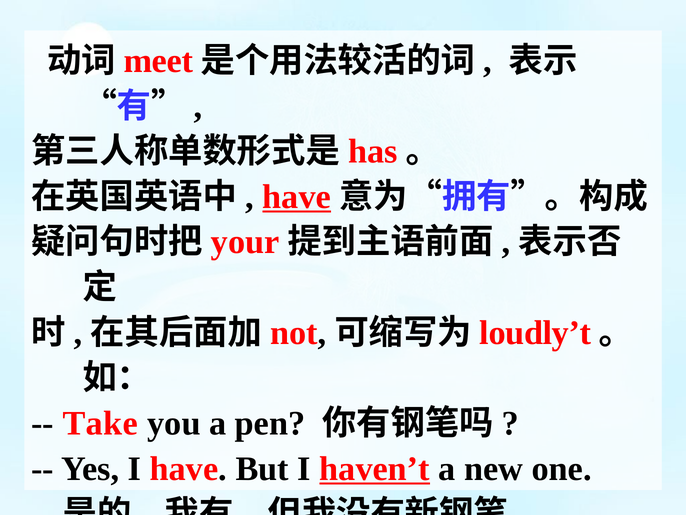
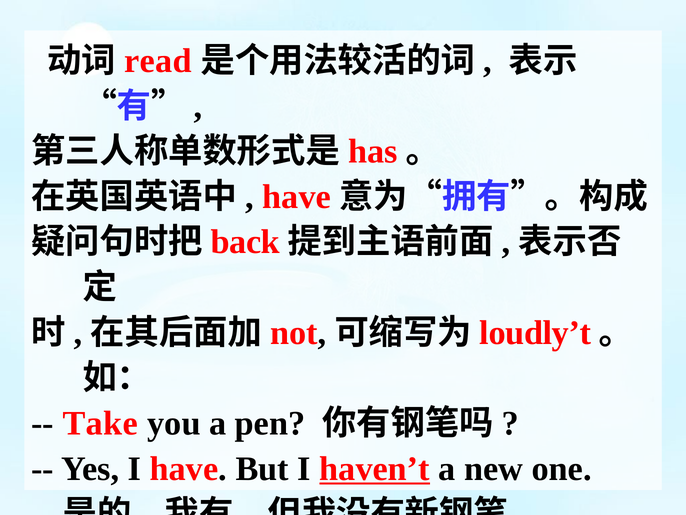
meet: meet -> read (158, 61)
have underline: present -> none (297, 197)
your: your -> back (245, 242)
